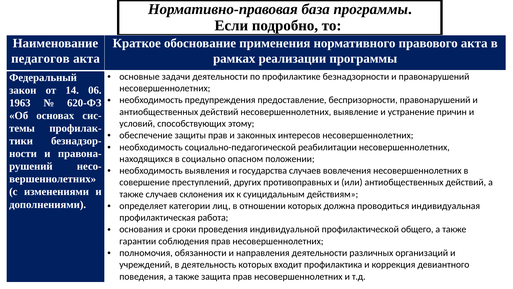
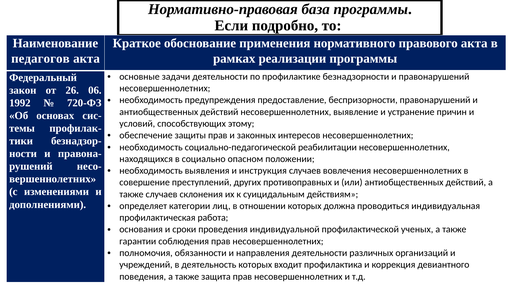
14: 14 -> 26 (72, 90)
1963: 1963 -> 1992 (20, 103)
620-ФЗ: 620-ФЗ -> 720-ФЗ (84, 103)
государства: государства -> инструкция (263, 170)
общего: общего -> ученых (417, 229)
